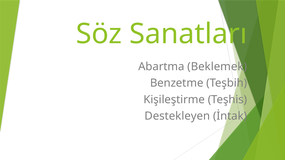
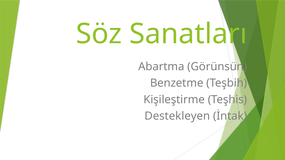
Beklemek: Beklemek -> Görünsün (217, 67)
